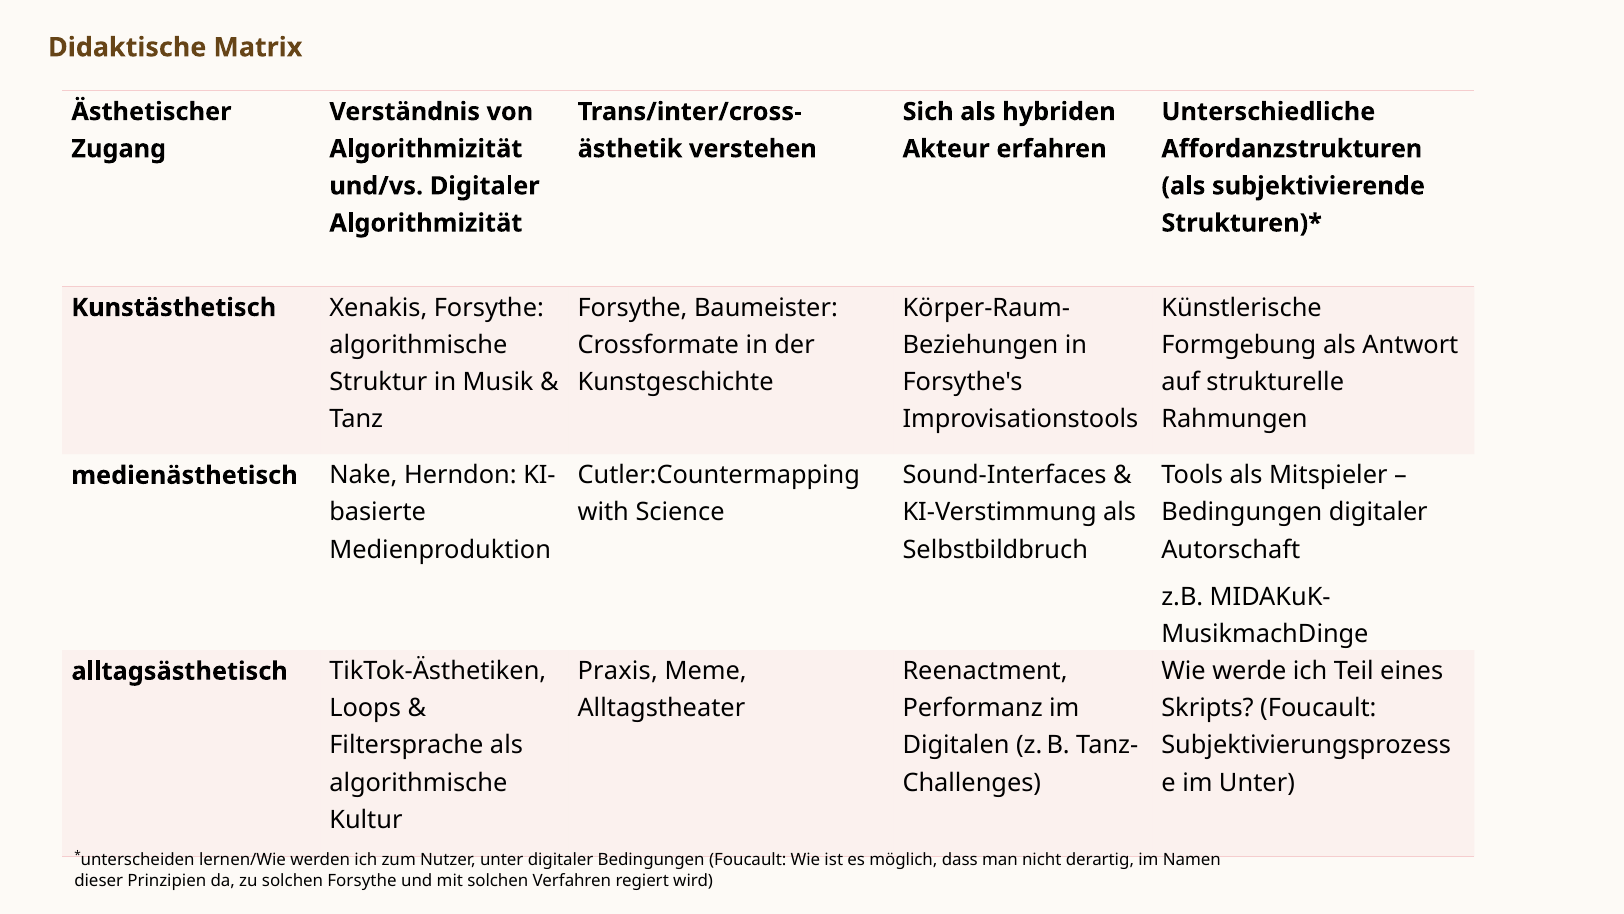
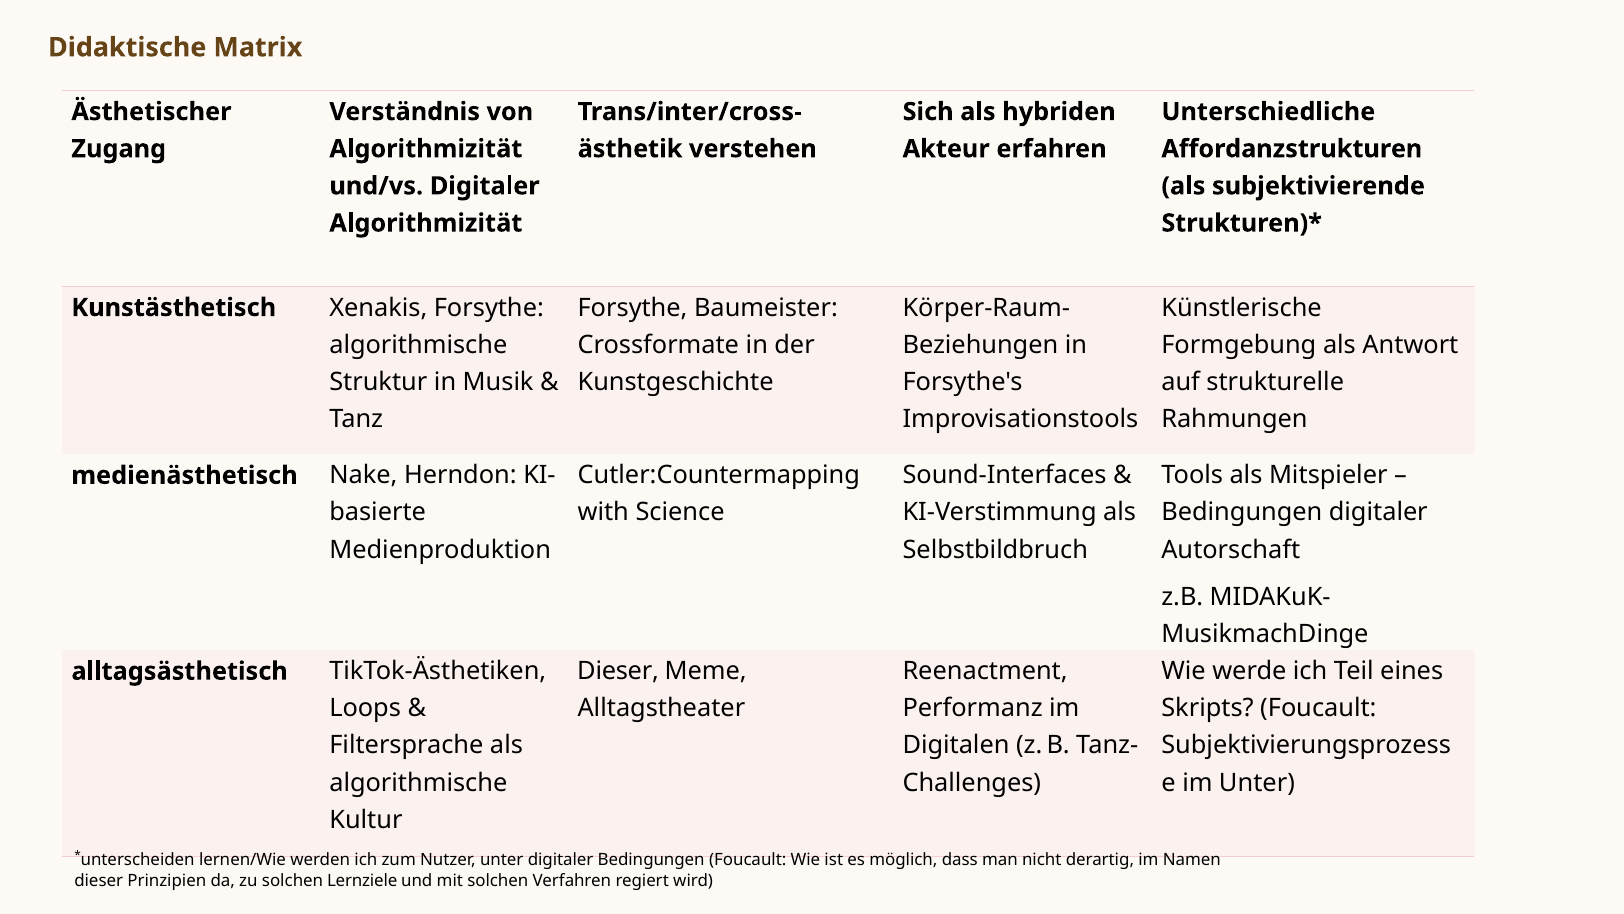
Praxis: Praxis -> Dieser (618, 671)
solchen Forsythe: Forsythe -> Lernziele (362, 881)
